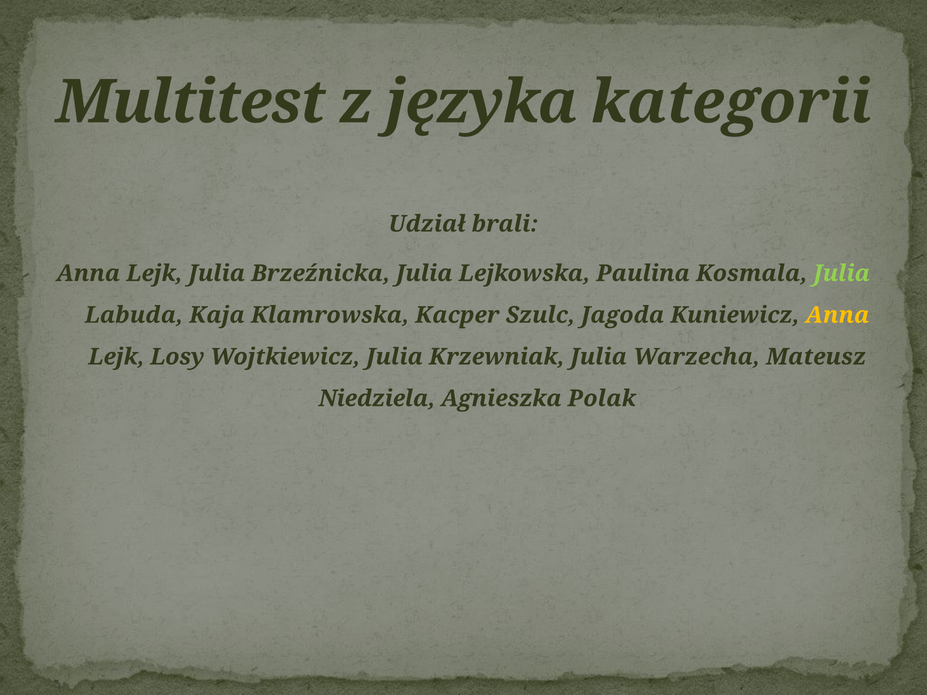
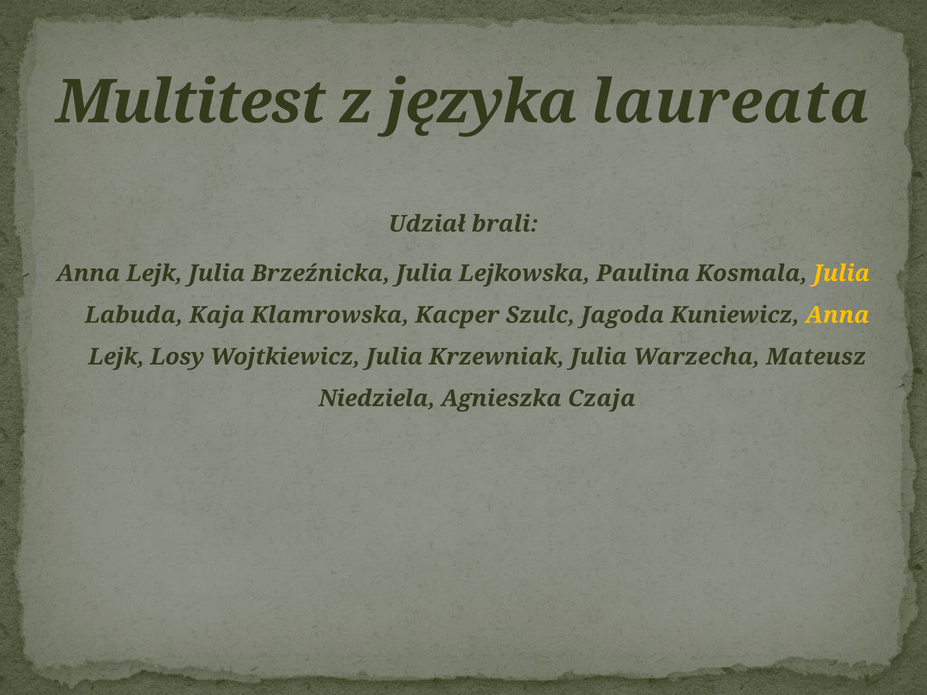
kategorii: kategorii -> laureata (731, 102)
Julia colour: light green -> yellow (842, 273)
Polak: Polak -> Czaja (602, 399)
